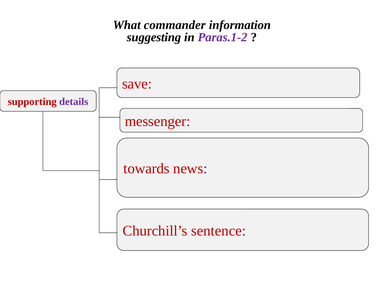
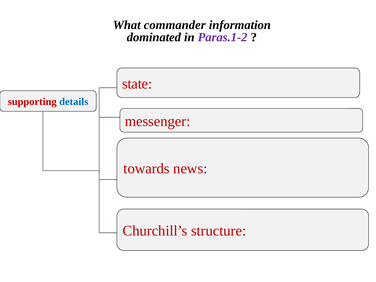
suggesting: suggesting -> dominated (154, 37)
save: save -> state (137, 84)
details colour: purple -> blue (74, 102)
sentence: sentence -> structure (219, 231)
